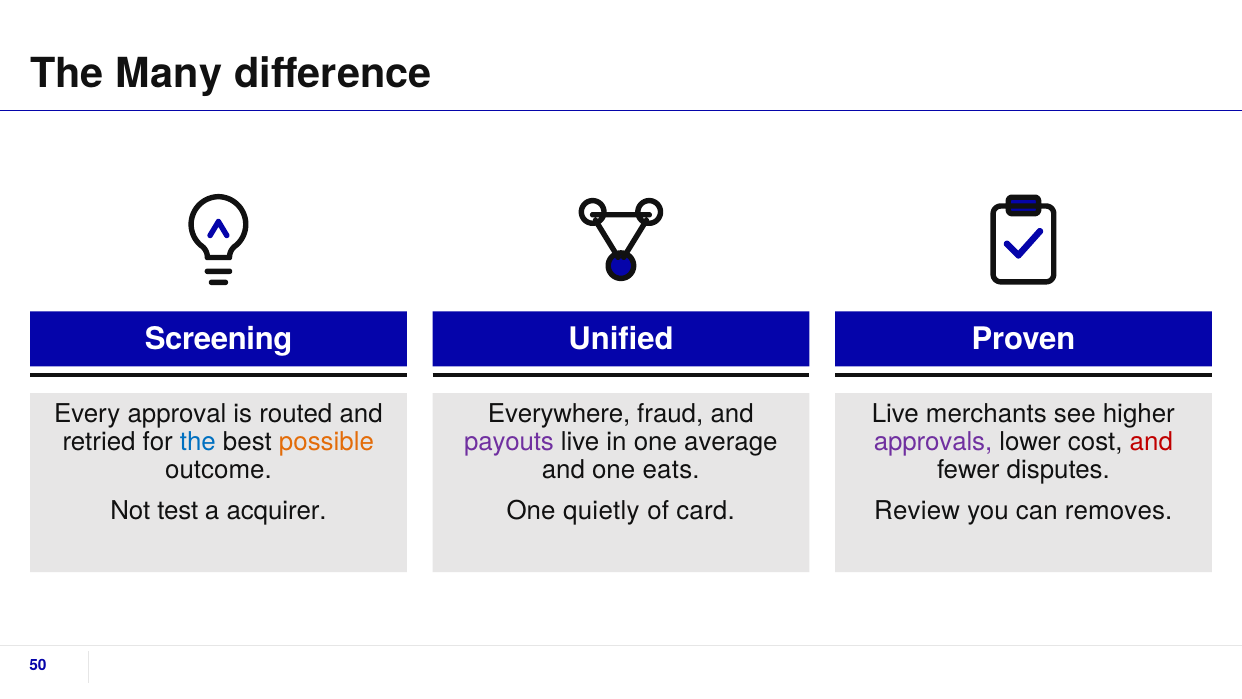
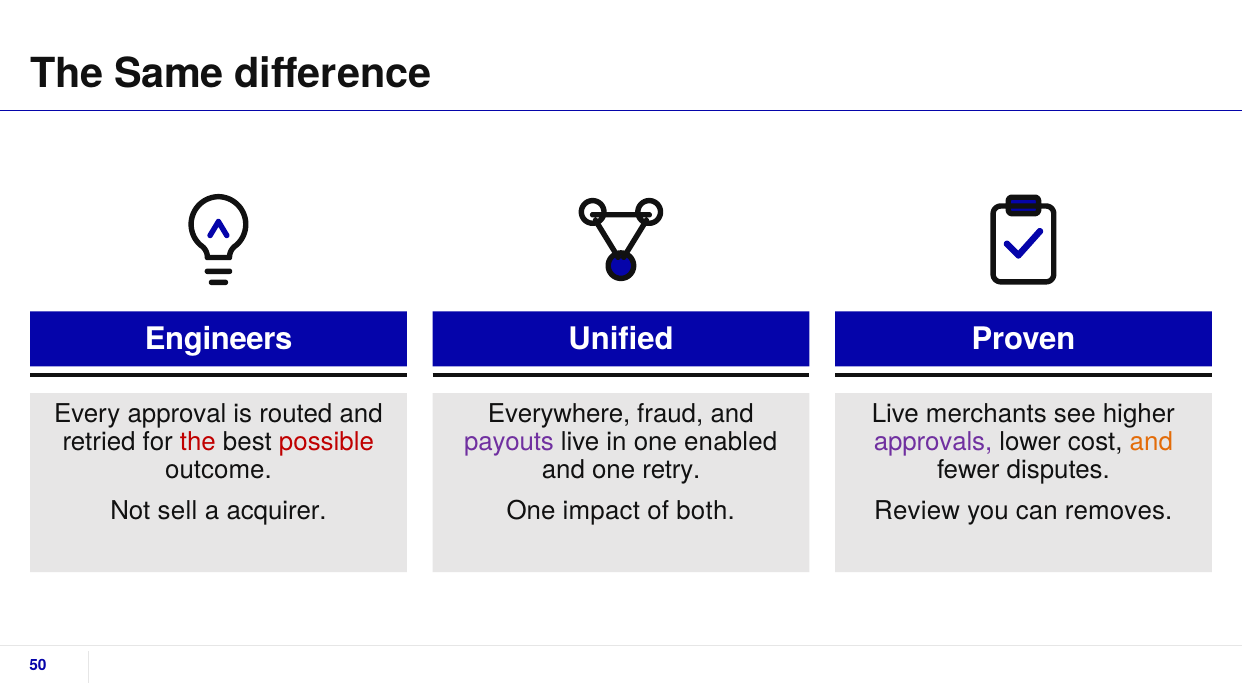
Many: Many -> Same (169, 74)
Screening: Screening -> Engineers (219, 339)
the colour: blue -> red (198, 442)
possible colour: orange -> red (326, 442)
average: average -> enabled (731, 442)
and colour: red -> orange (1151, 442)
eats: eats -> retry (671, 470)
test: test -> sell (177, 511)
quietly: quietly -> impact (601, 511)
card: card -> both (706, 511)
